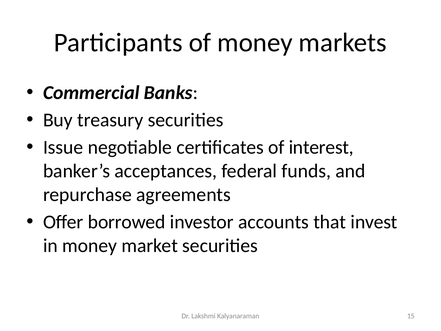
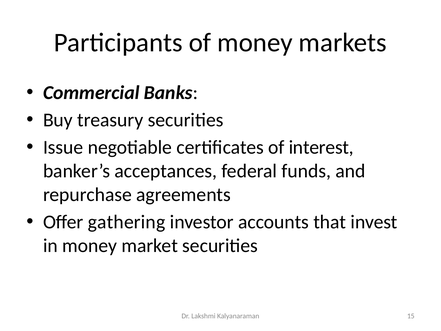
borrowed: borrowed -> gathering (127, 222)
